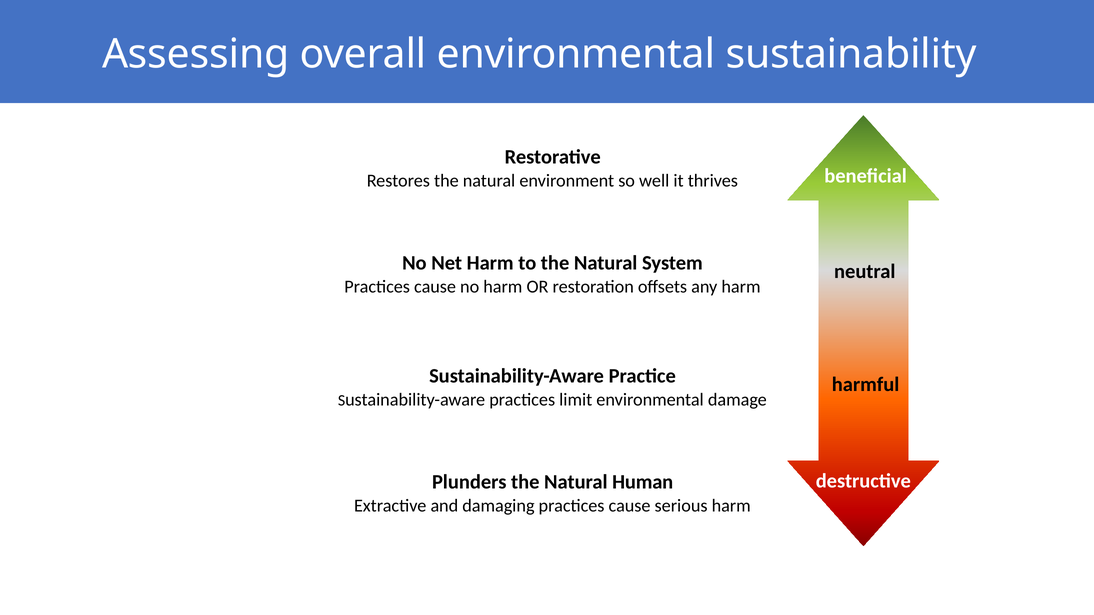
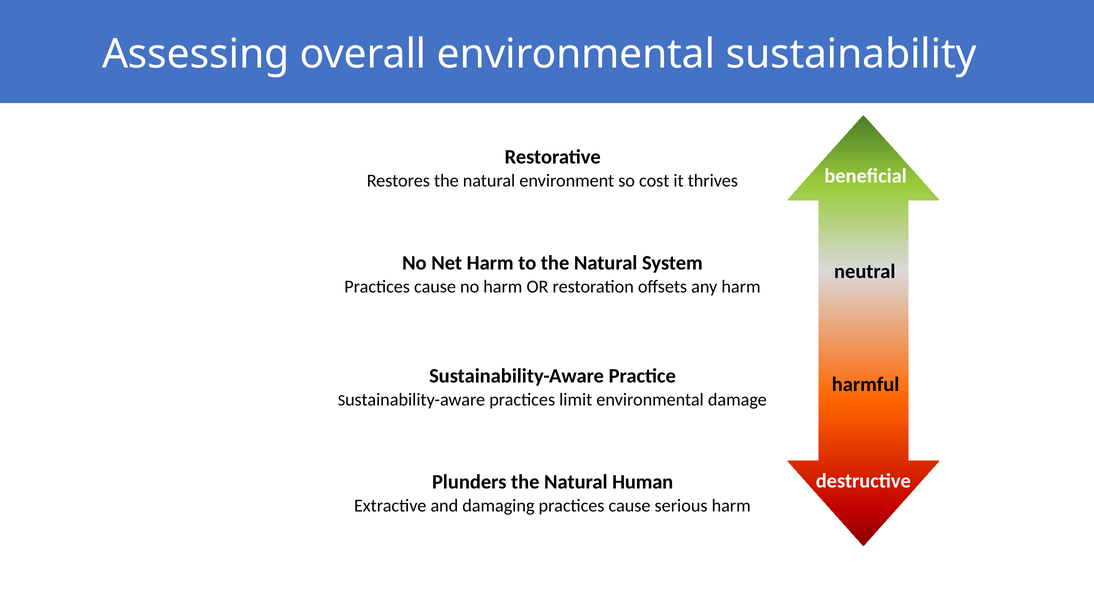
well: well -> cost (654, 181)
